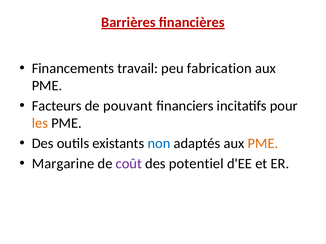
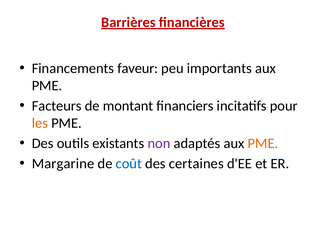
travail: travail -> faveur (138, 68)
fabrication: fabrication -> importants (219, 68)
pouvant: pouvant -> montant (128, 106)
non colour: blue -> purple (159, 144)
coût colour: purple -> blue (129, 164)
potentiel: potentiel -> certaines (196, 164)
